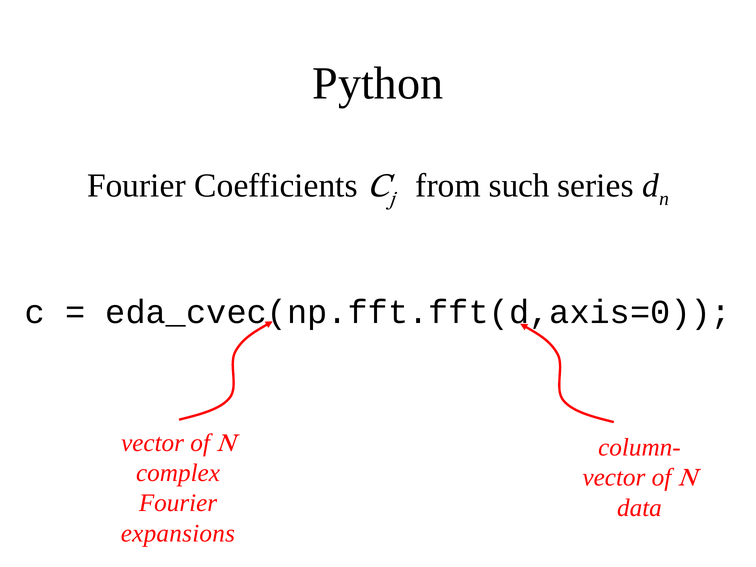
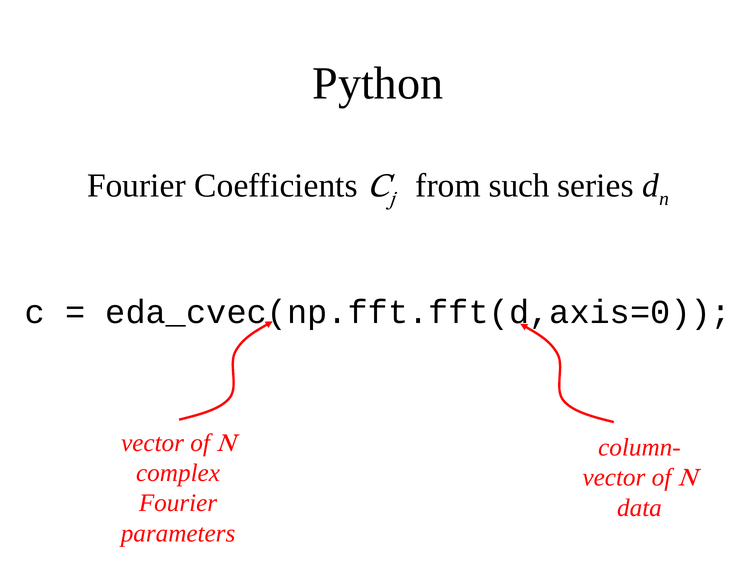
expansions: expansions -> parameters (178, 533)
